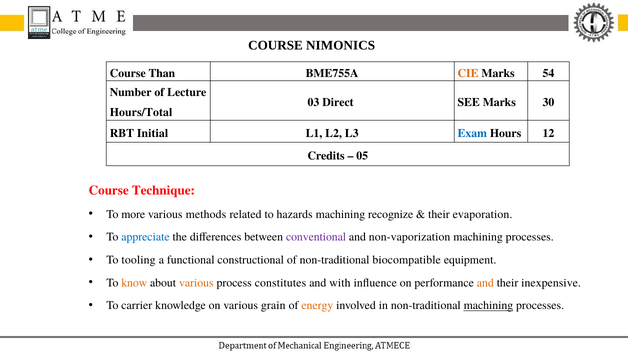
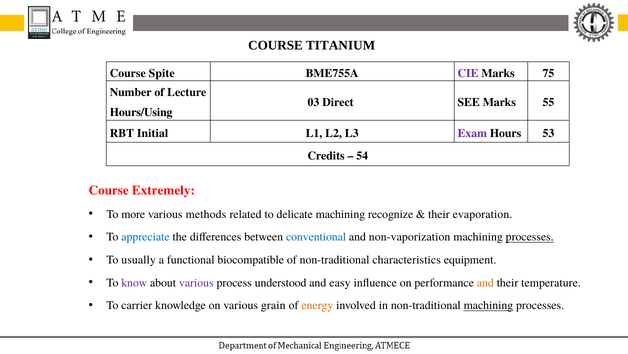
NIMONICS: NIMONICS -> TITANIUM (341, 45)
Than: Than -> Spite (162, 73)
CIE colour: orange -> purple (468, 73)
54: 54 -> 75 (548, 73)
30: 30 -> 55 (548, 102)
Hours/Total: Hours/Total -> Hours/Using (141, 112)
Exam colour: blue -> purple (472, 133)
12: 12 -> 53 (548, 133)
05: 05 -> 54 (362, 156)
Technique: Technique -> Extremely (163, 190)
hazards: hazards -> delicate (295, 214)
conventional colour: purple -> blue (316, 237)
processes underline: none -> present (530, 237)
tooling: tooling -> usually (139, 259)
constructional: constructional -> biocompatible (251, 259)
biocompatible: biocompatible -> characteristics (407, 259)
know colour: orange -> purple (134, 282)
various colour: orange -> purple (196, 282)
constitutes: constitutes -> understood (281, 282)
with: with -> easy (340, 282)
inexpensive: inexpensive -> temperature (551, 282)
